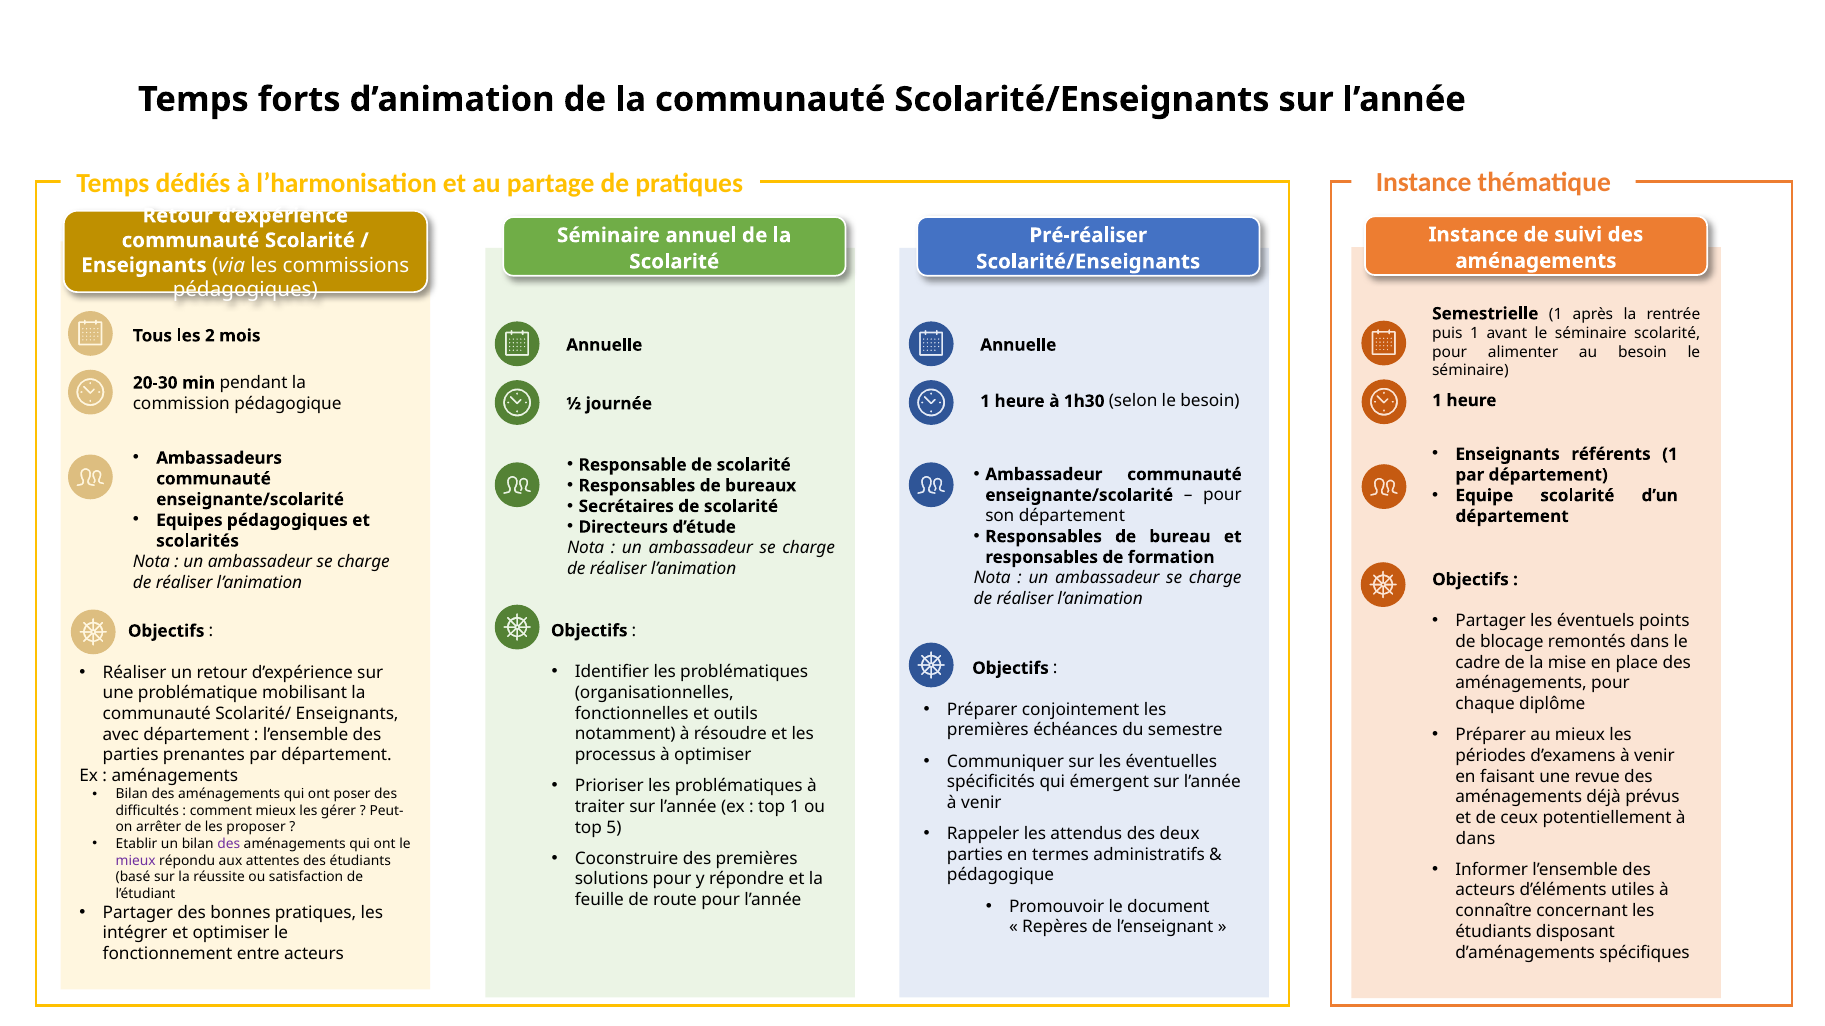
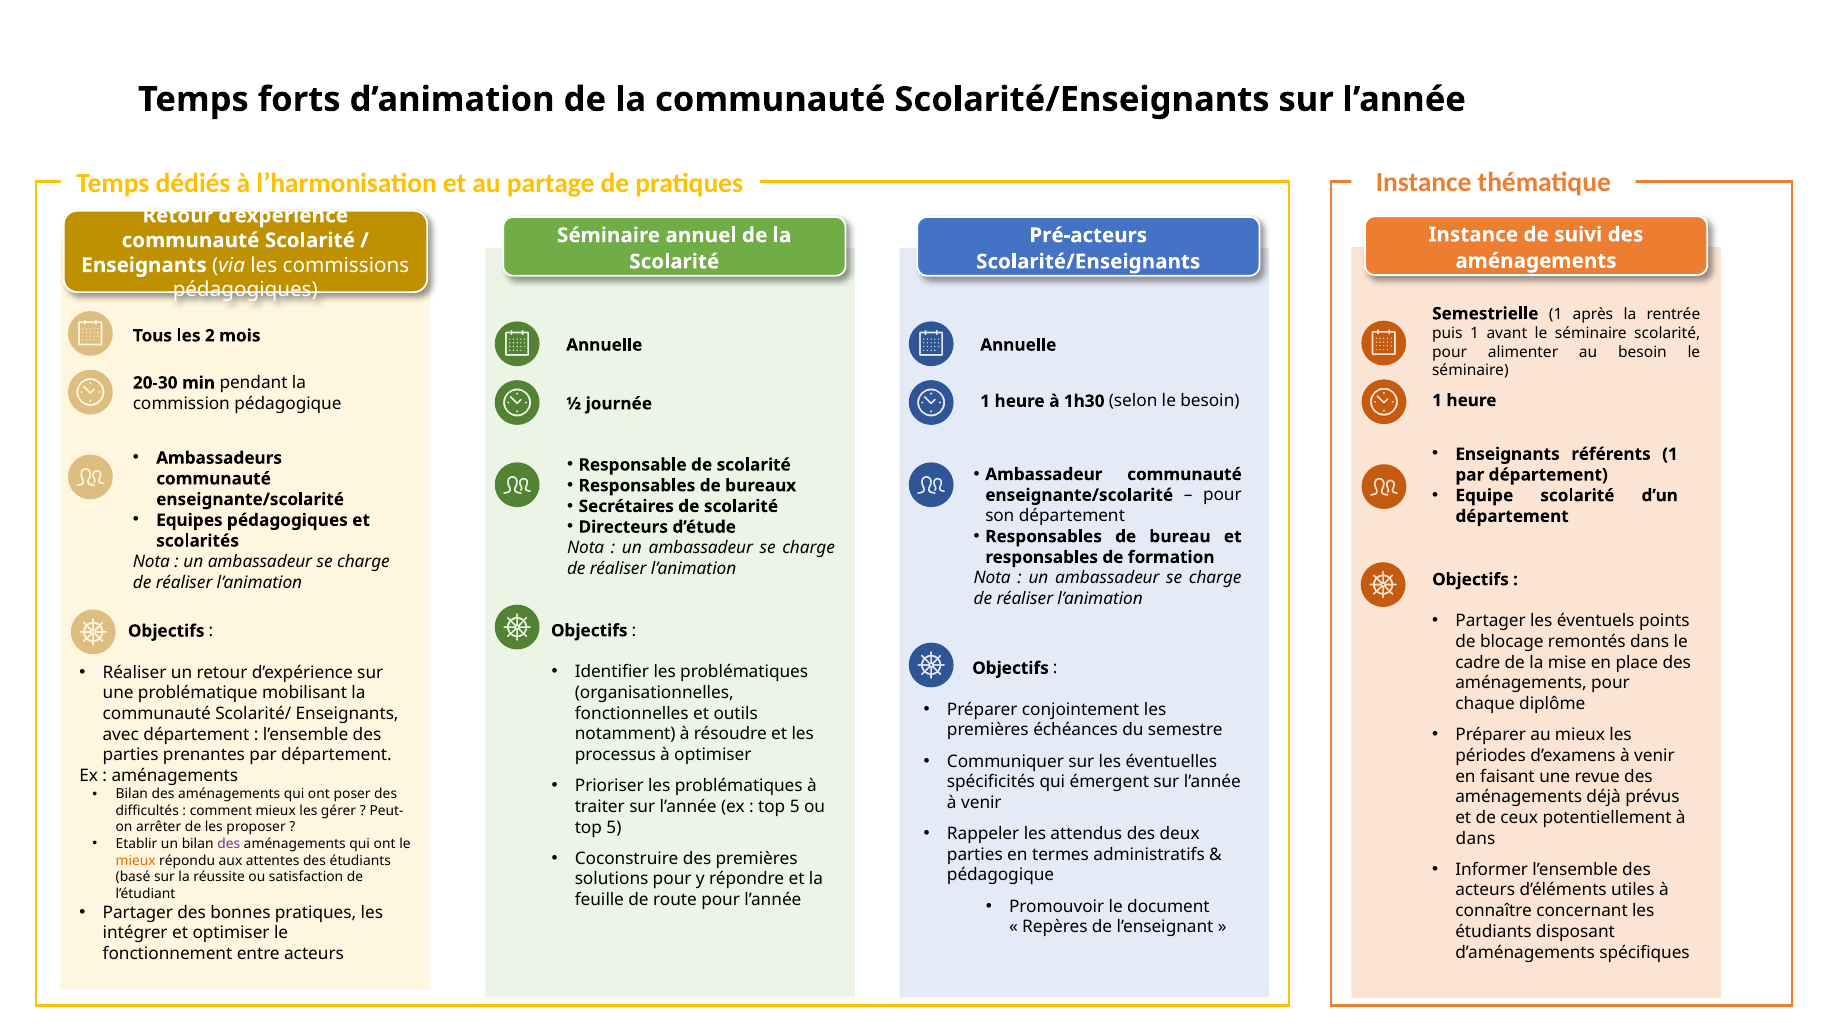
Pré-réaliser: Pré-réaliser -> Pré-acteurs (1088, 235)
1: 1 -> 5 (795, 807)
mieux colour: purple -> orange (136, 861)
